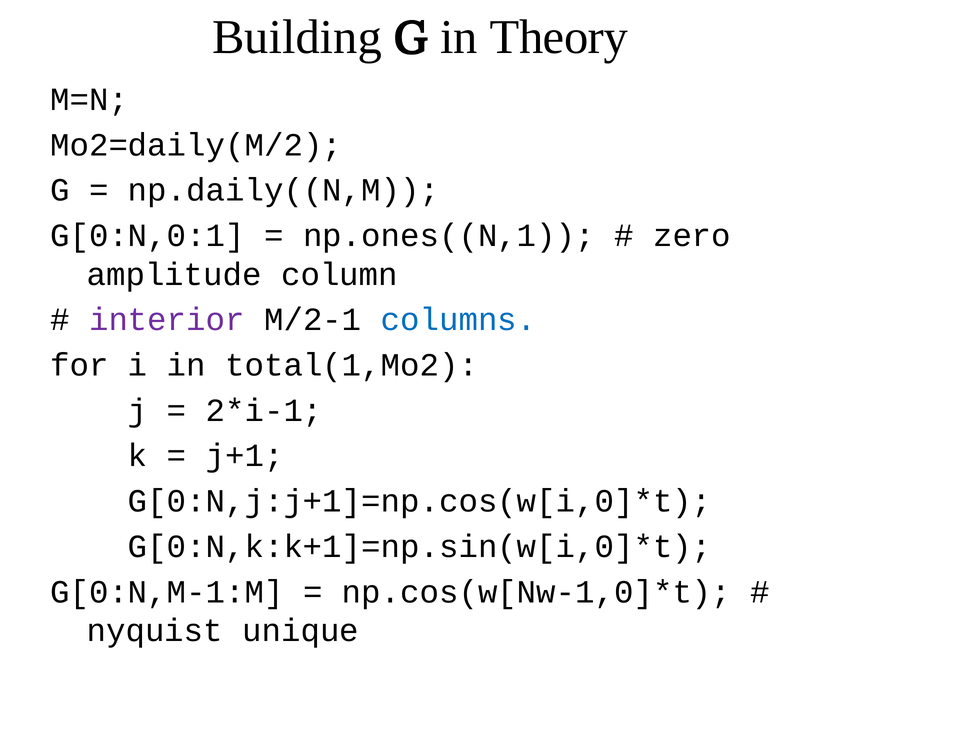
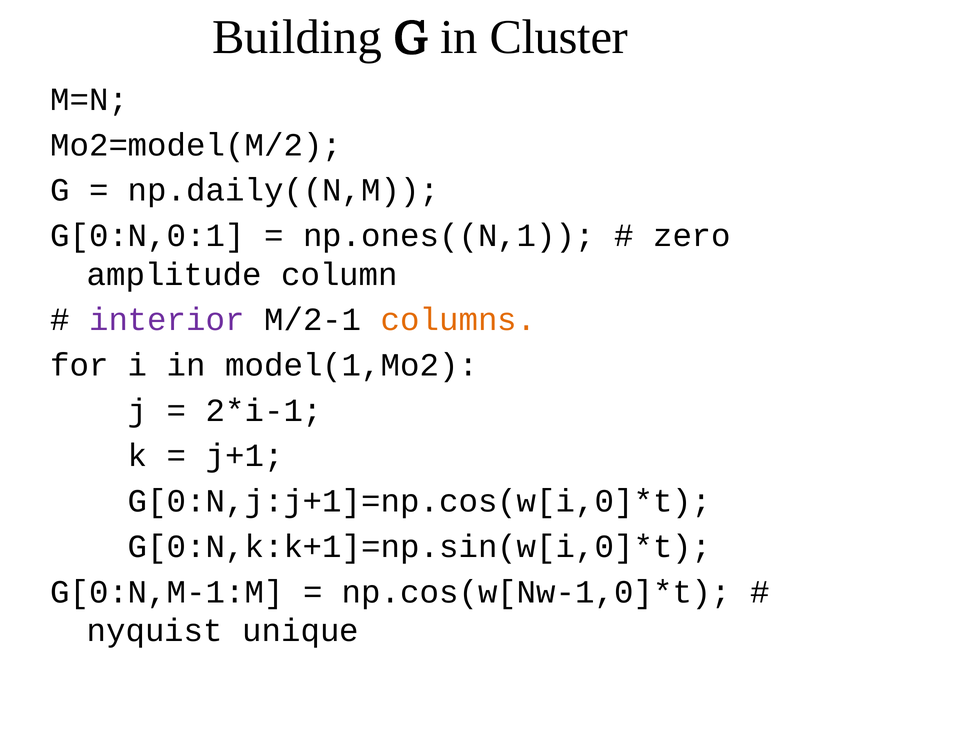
Theory: Theory -> Cluster (559, 37)
Mo2=daily(M/2: Mo2=daily(M/2 -> Mo2=model(M/2 (196, 145)
columns colour: blue -> orange (459, 320)
total(1,Mo2: total(1,Mo2 -> model(1,Mo2 (352, 365)
